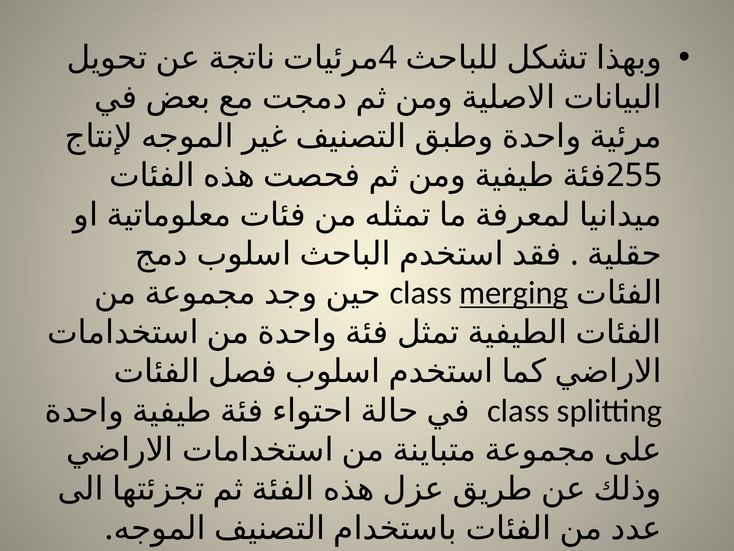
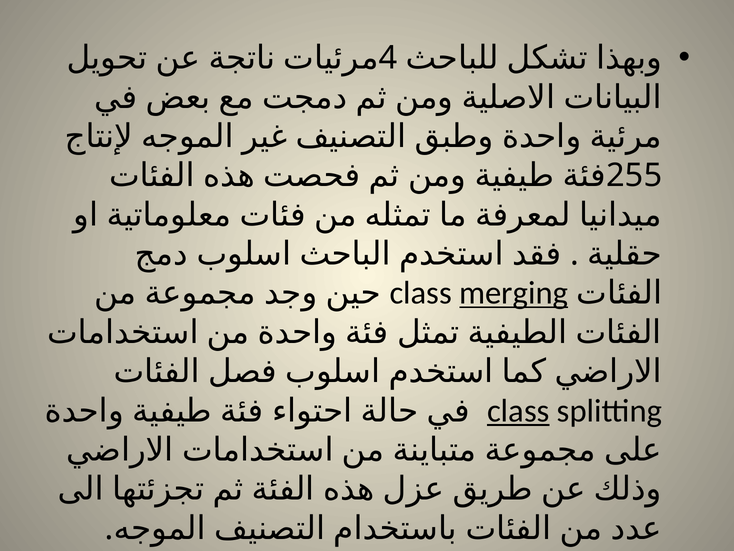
class underline: none -> present (518, 410)
